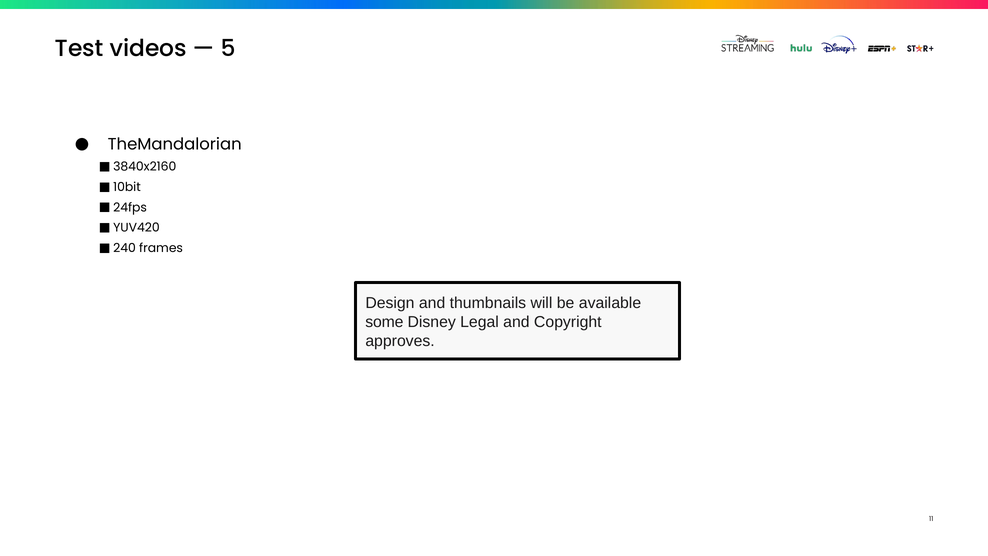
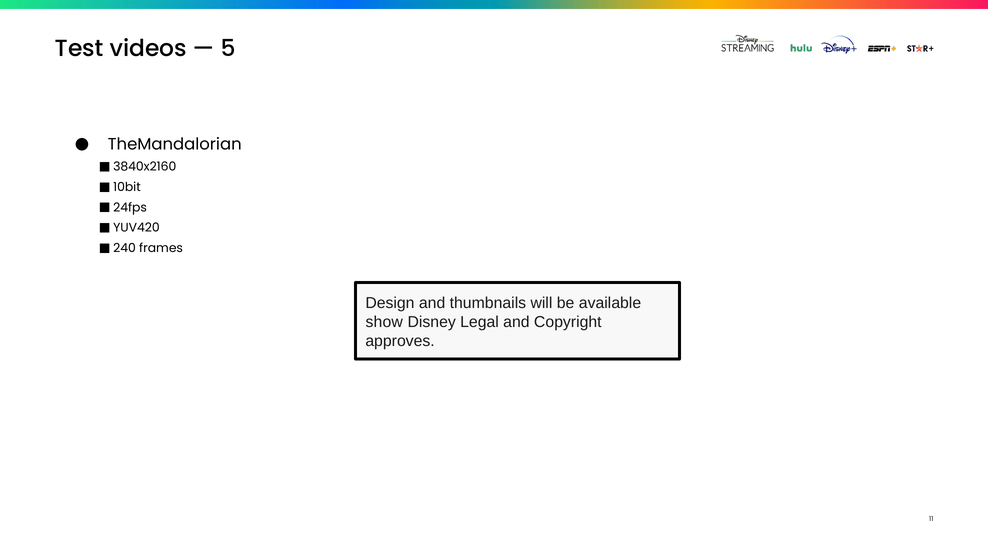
some: some -> show (384, 322)
